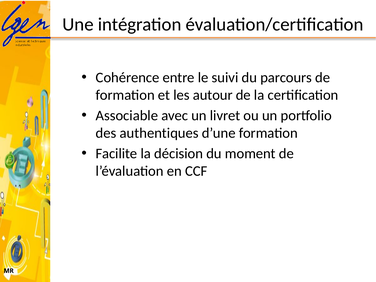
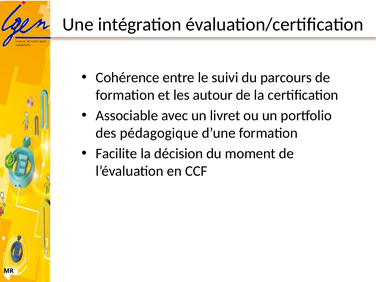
authentiques: authentiques -> pédagogique (159, 133)
